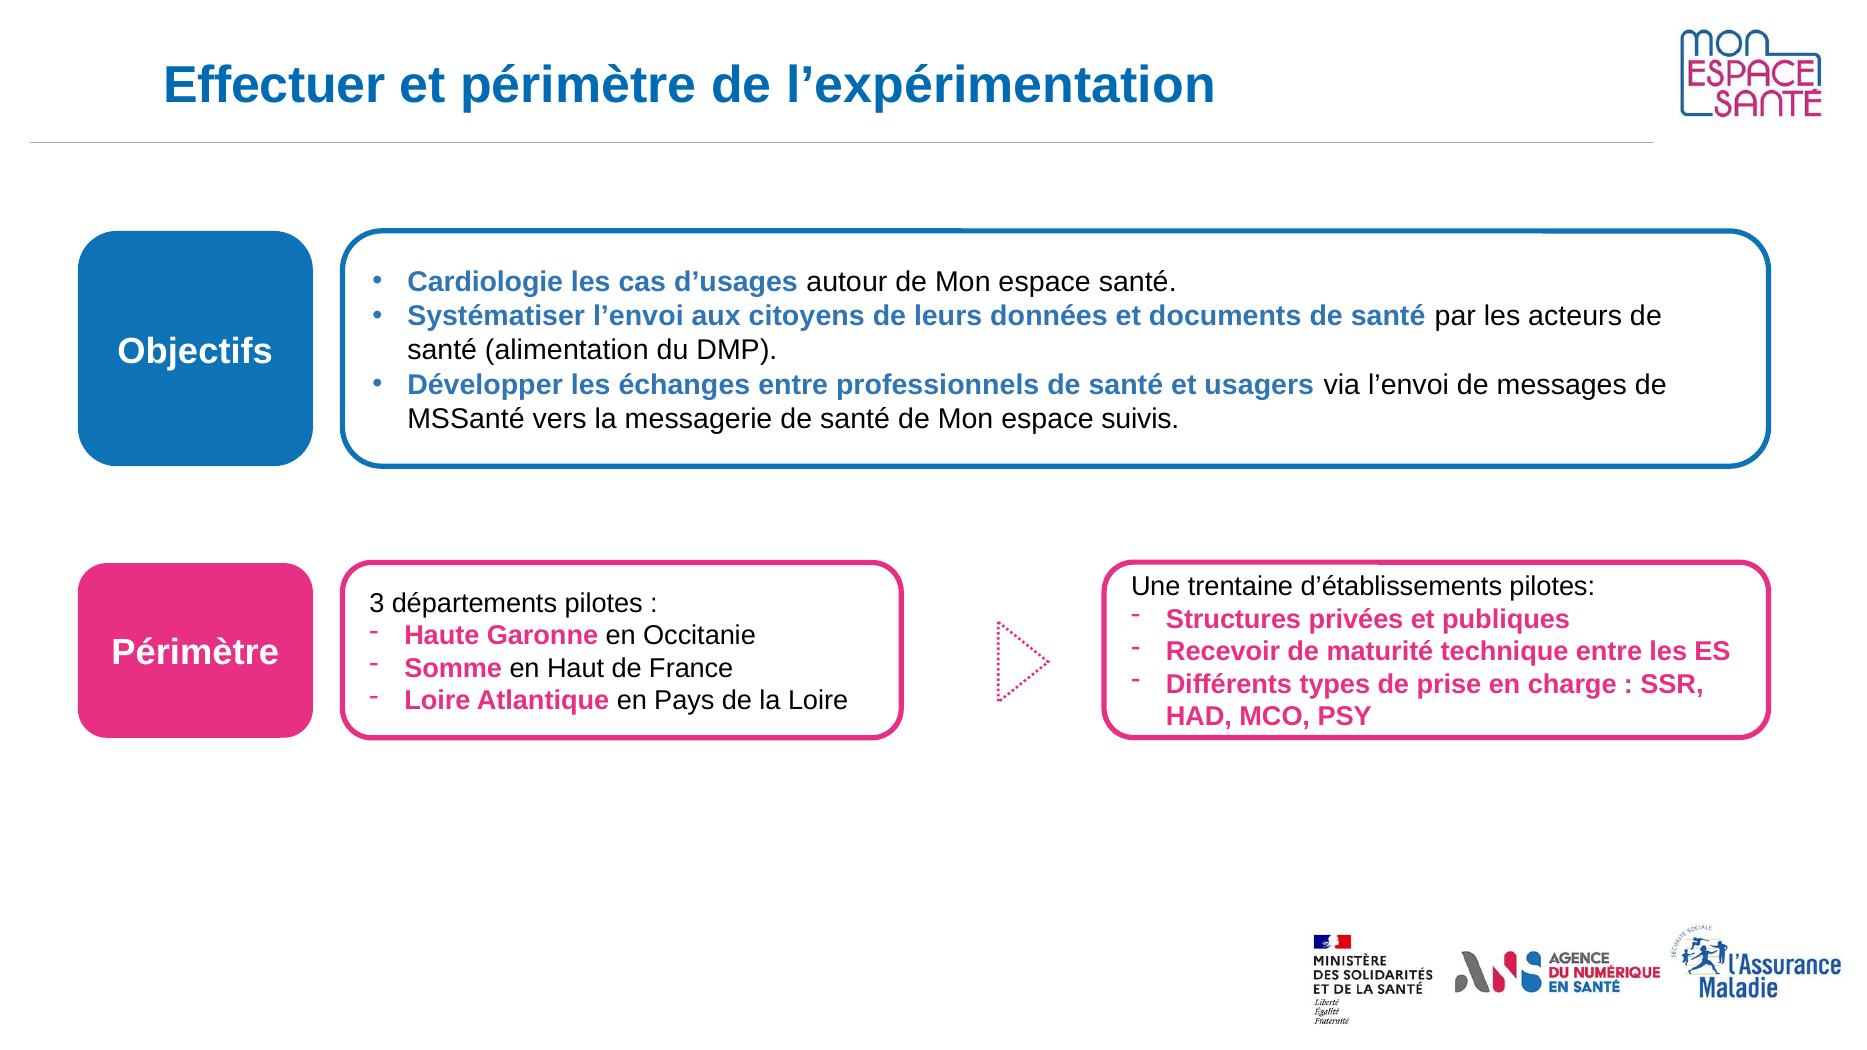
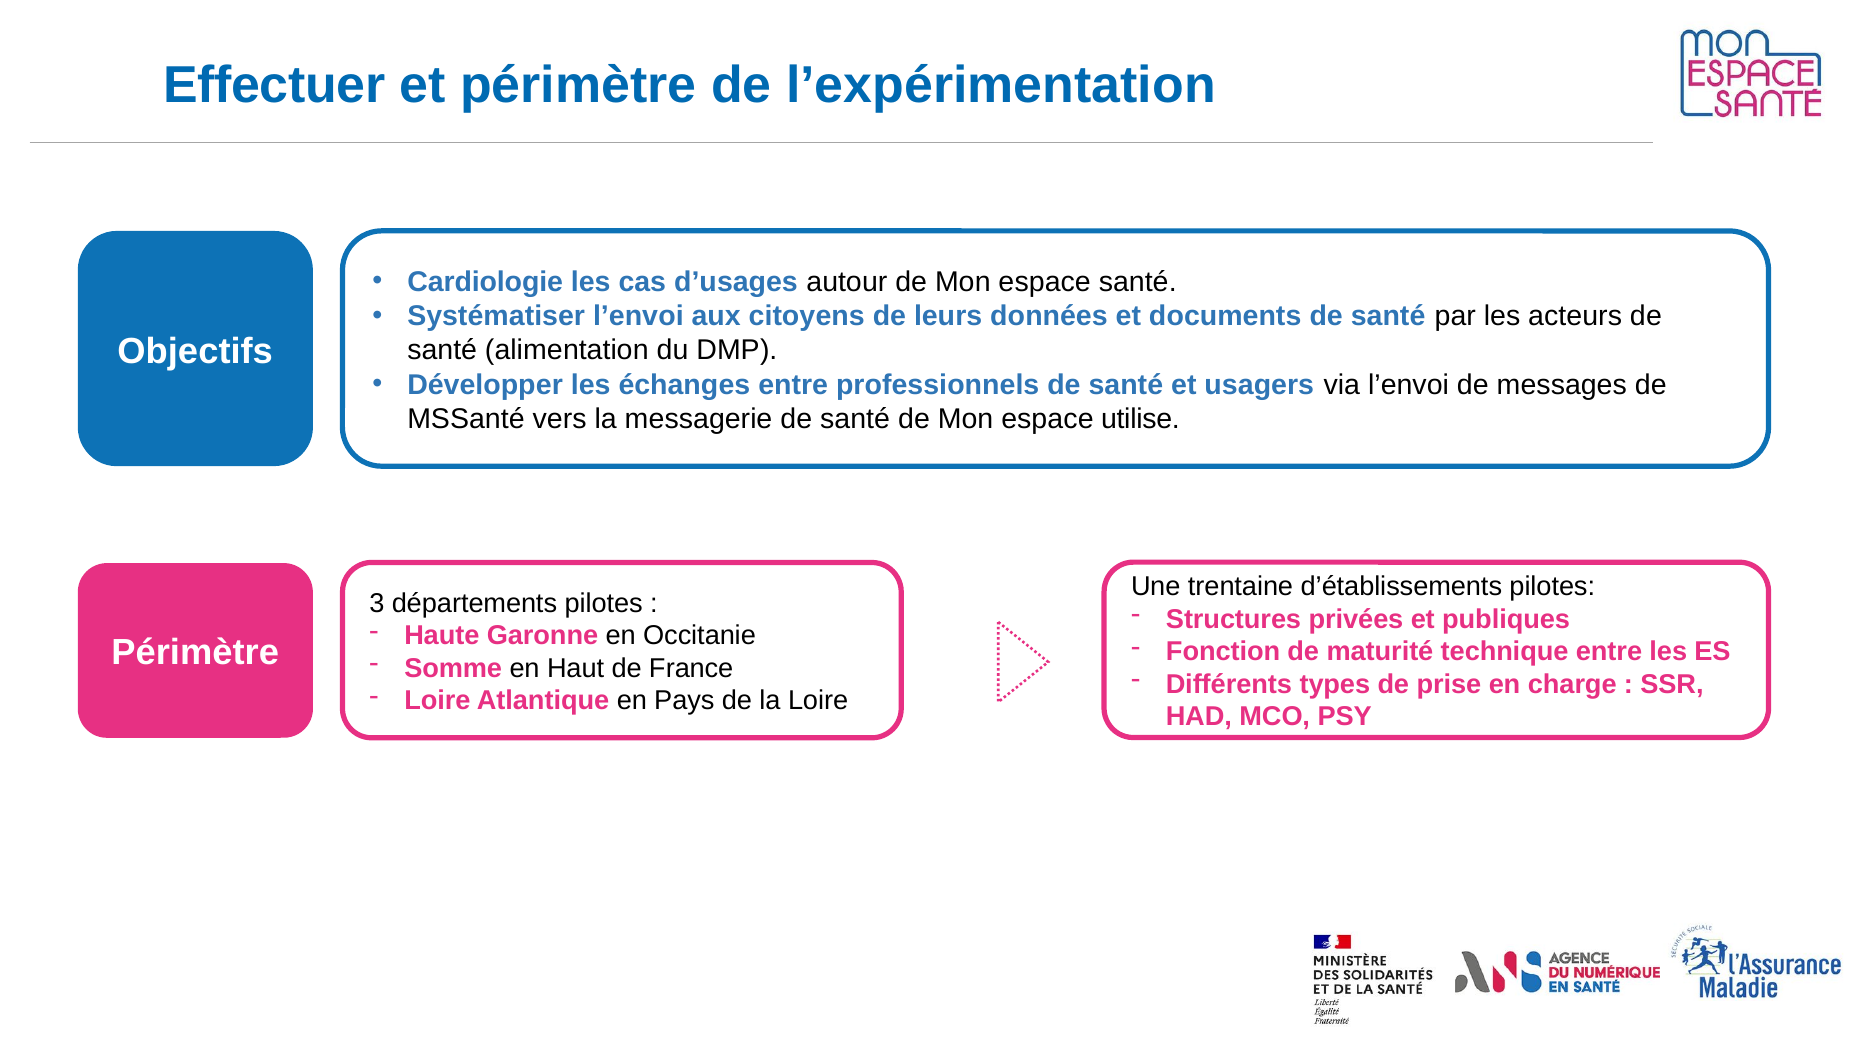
suivis: suivis -> utilise (1140, 419)
Recevoir: Recevoir -> Fonction (1223, 652)
